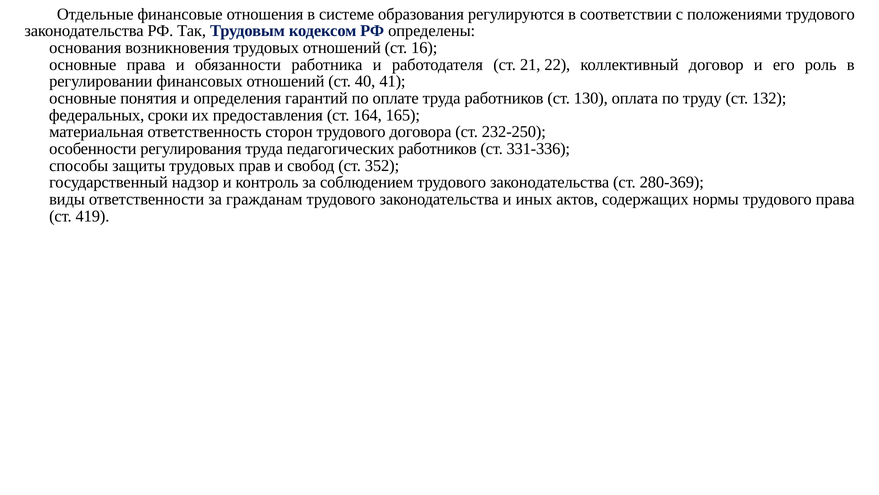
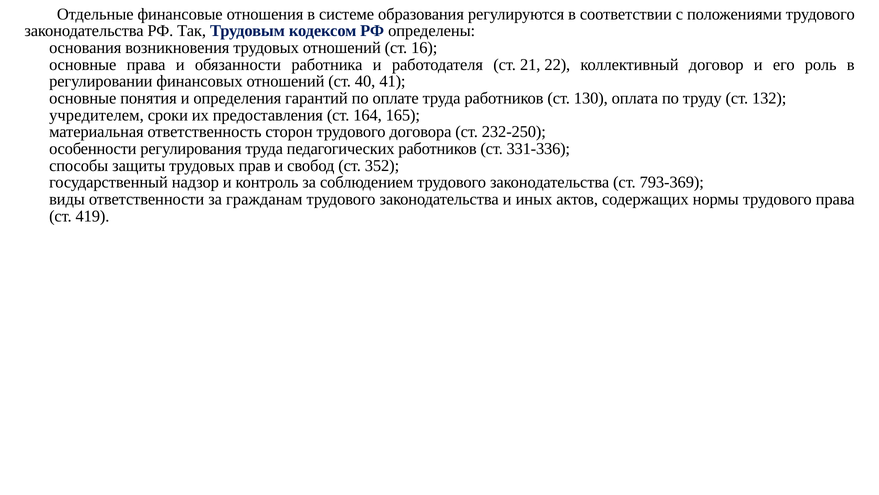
федеральных: федеральных -> учредителем (96, 115)
280-369: 280-369 -> 793-369 (672, 182)
